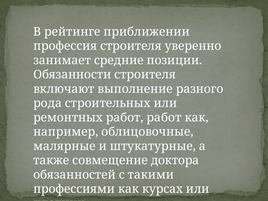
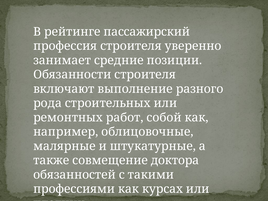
приближении: приближении -> пассажирский (147, 32)
работ работ: работ -> собой (164, 117)
